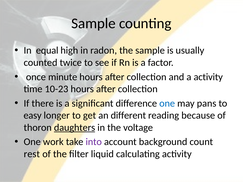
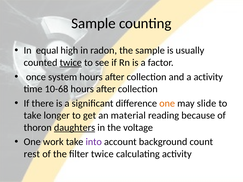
twice underline: none -> present (71, 63)
minute: minute -> system (63, 77)
10-23: 10-23 -> 10-68 (57, 89)
one colour: blue -> orange (167, 103)
pans: pans -> slide (207, 103)
easy: easy -> take (33, 116)
different: different -> material (128, 116)
filter liquid: liquid -> twice (102, 154)
